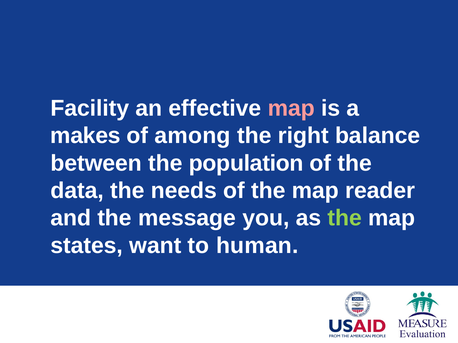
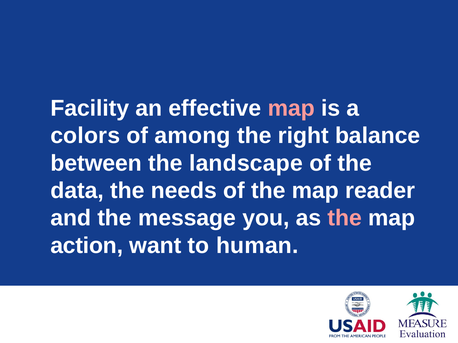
makes: makes -> colors (85, 136)
population: population -> landscape (246, 163)
the colour: light green -> pink (345, 218)
states: states -> action (87, 246)
